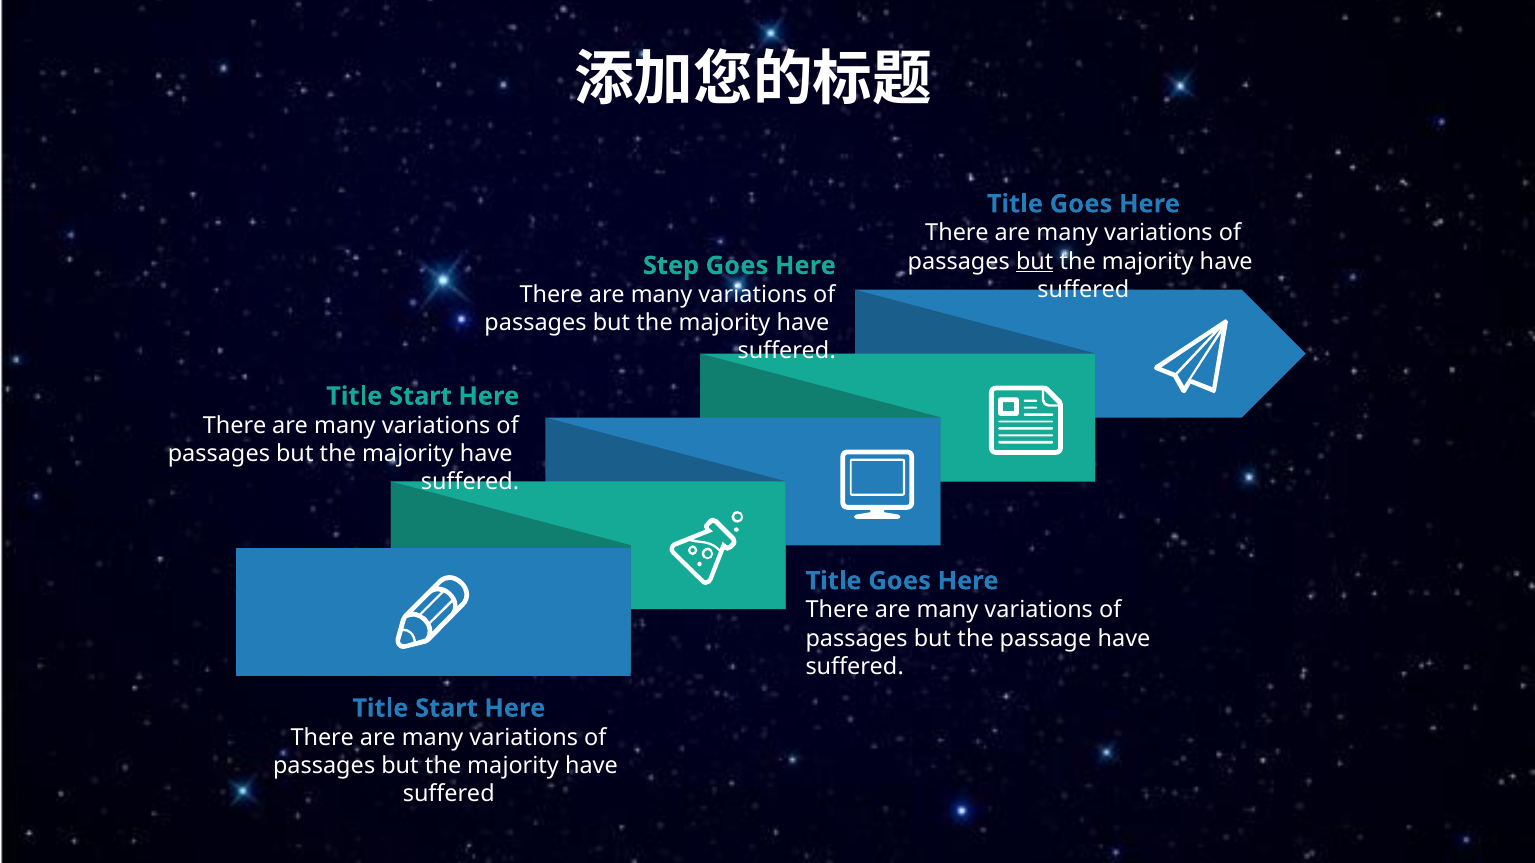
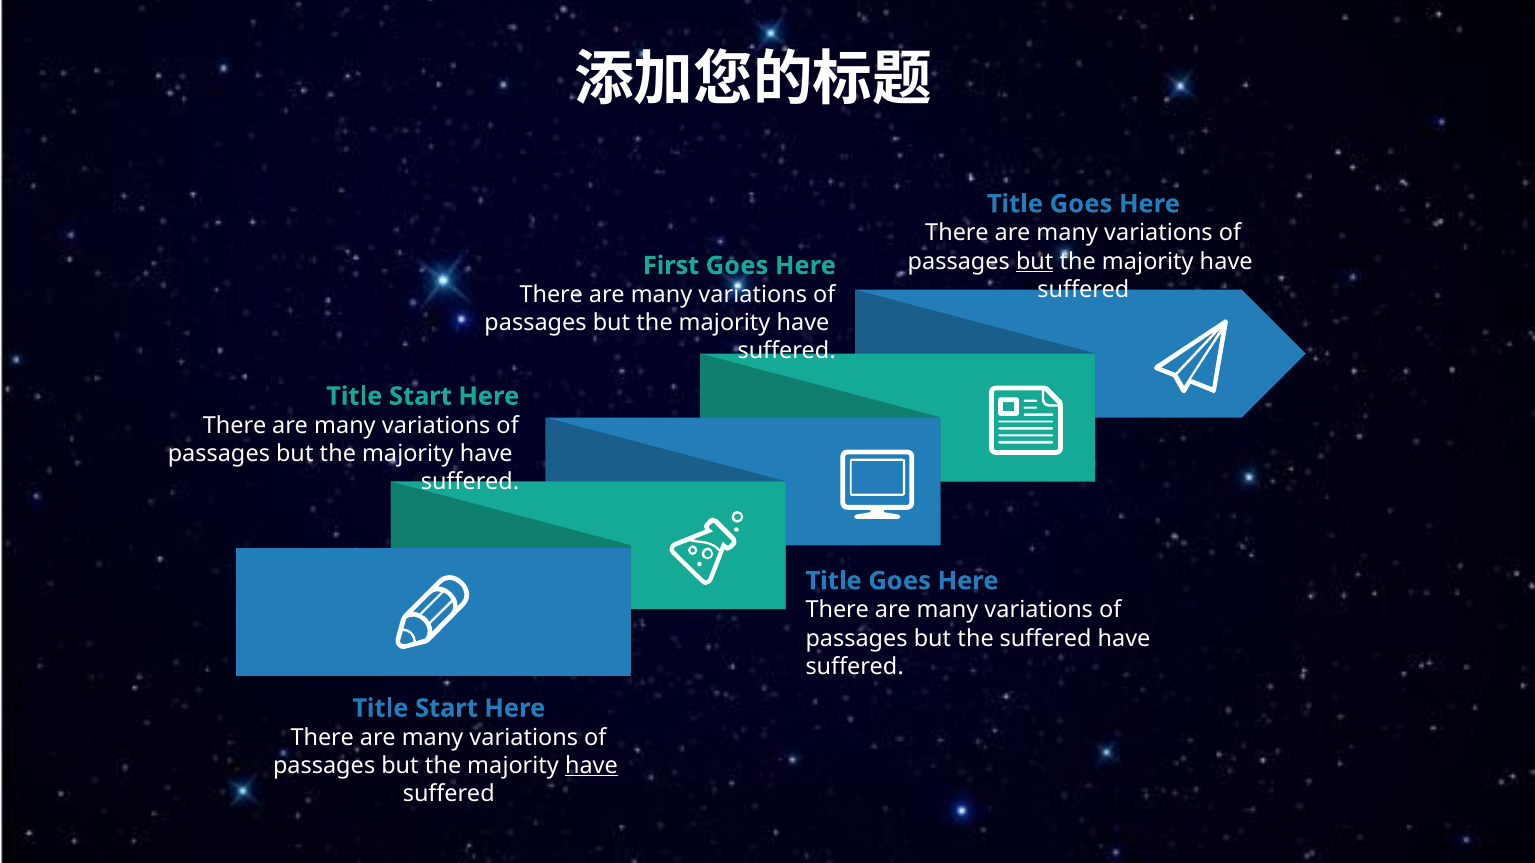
Step: Step -> First (671, 266)
the passage: passage -> suffered (1046, 639)
have underline: none -> present (591, 766)
